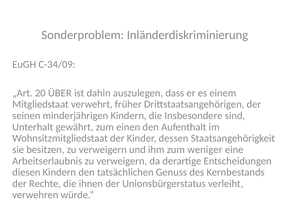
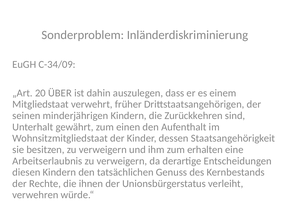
Insbesondere: Insbesondere -> Zurückkehren (194, 116)
weniger: weniger -> erhalten (205, 150)
